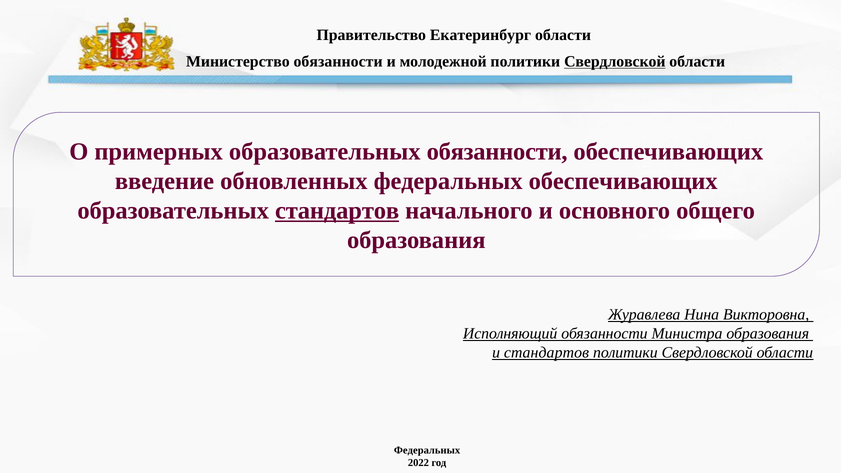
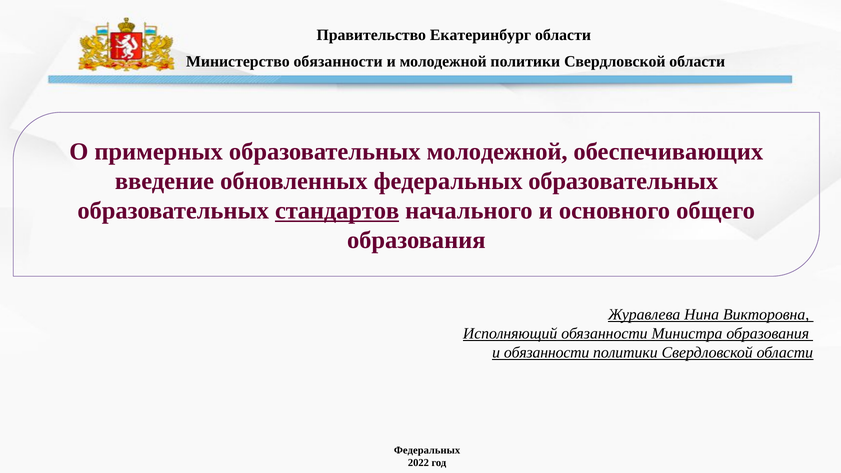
Свердловской underline: present -> none (615, 61)
образовательных обязанности: обязанности -> молодежной (497, 152)
федеральных обеспечивающих: обеспечивающих -> образовательных (623, 181)
и стандартов: стандартов -> обязанности (547, 353)
